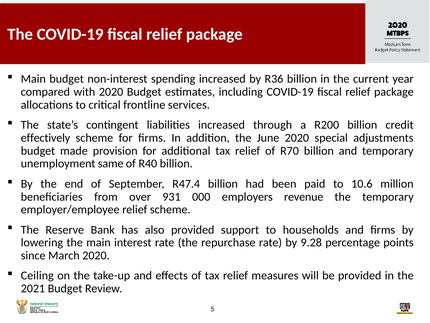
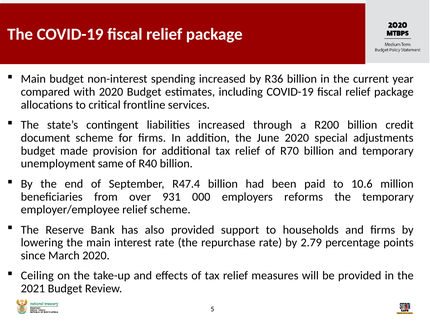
effectively: effectively -> document (45, 138)
revenue: revenue -> reforms (304, 197)
9.28: 9.28 -> 2.79 (311, 243)
